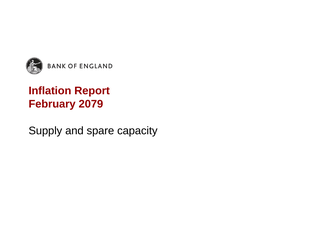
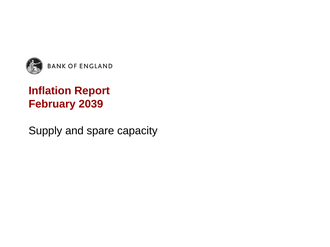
2079: 2079 -> 2039 (91, 104)
